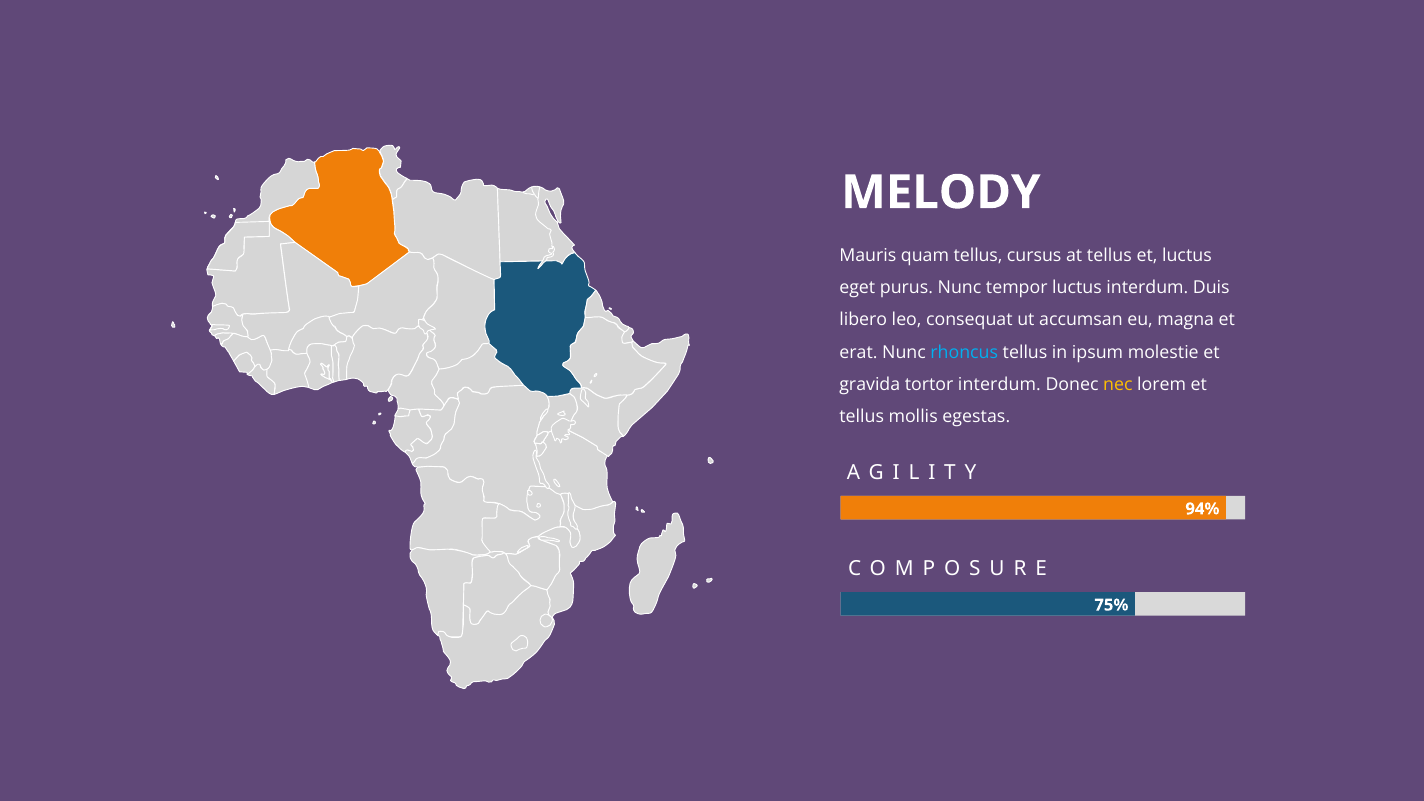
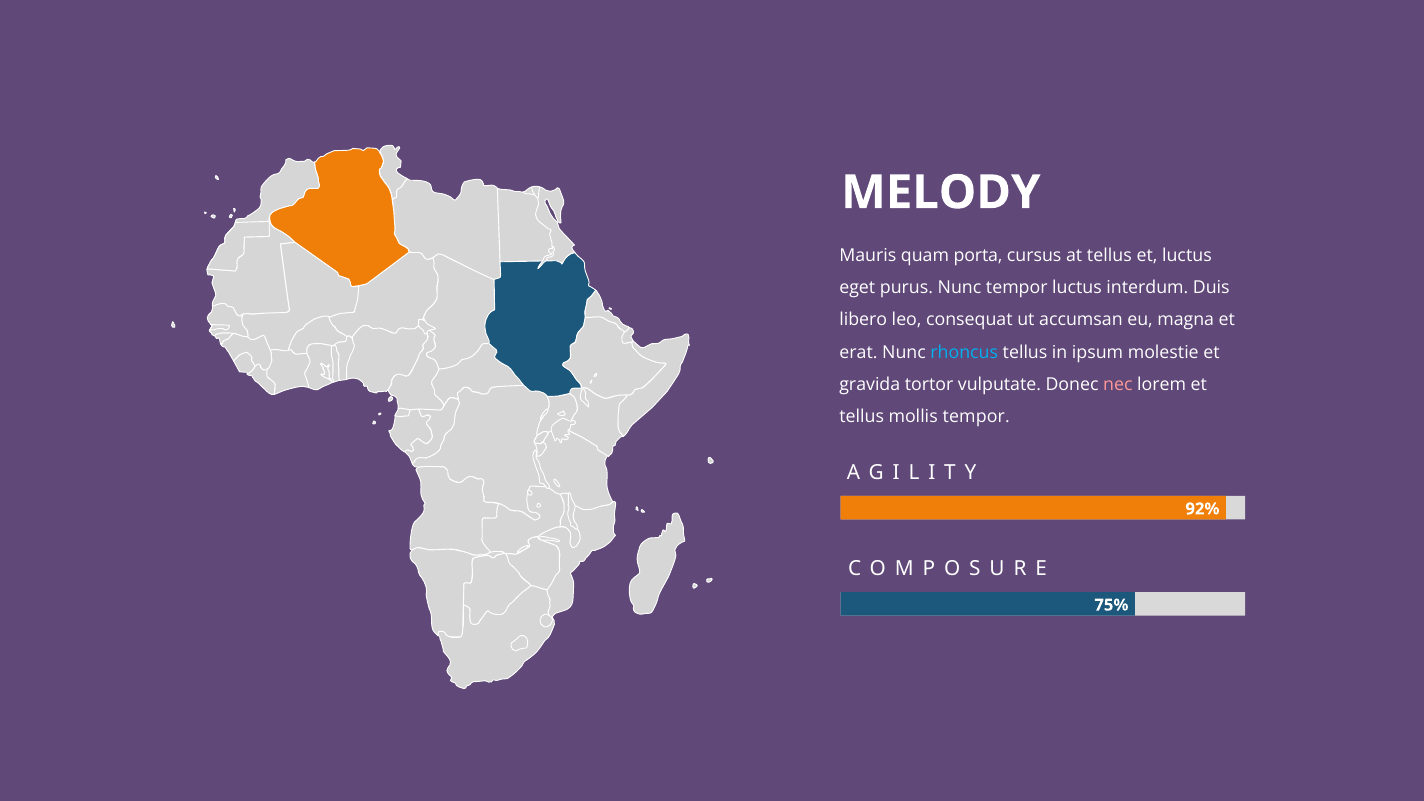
quam tellus: tellus -> porta (978, 256)
tortor interdum: interdum -> vulputate (999, 384)
nec colour: yellow -> pink (1118, 384)
mollis egestas: egestas -> tempor (976, 416)
94%: 94% -> 92% (1202, 509)
